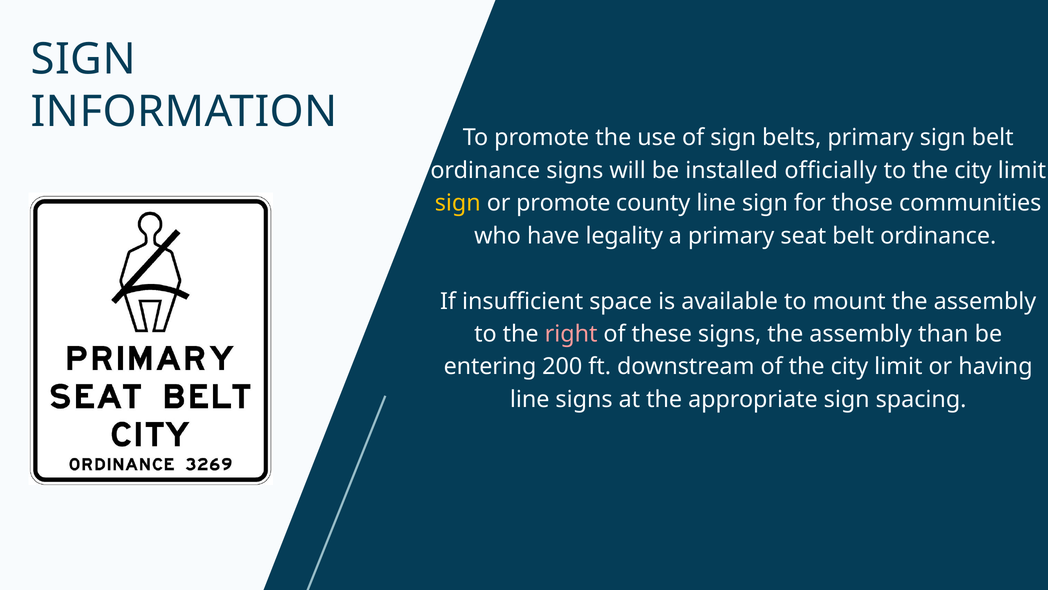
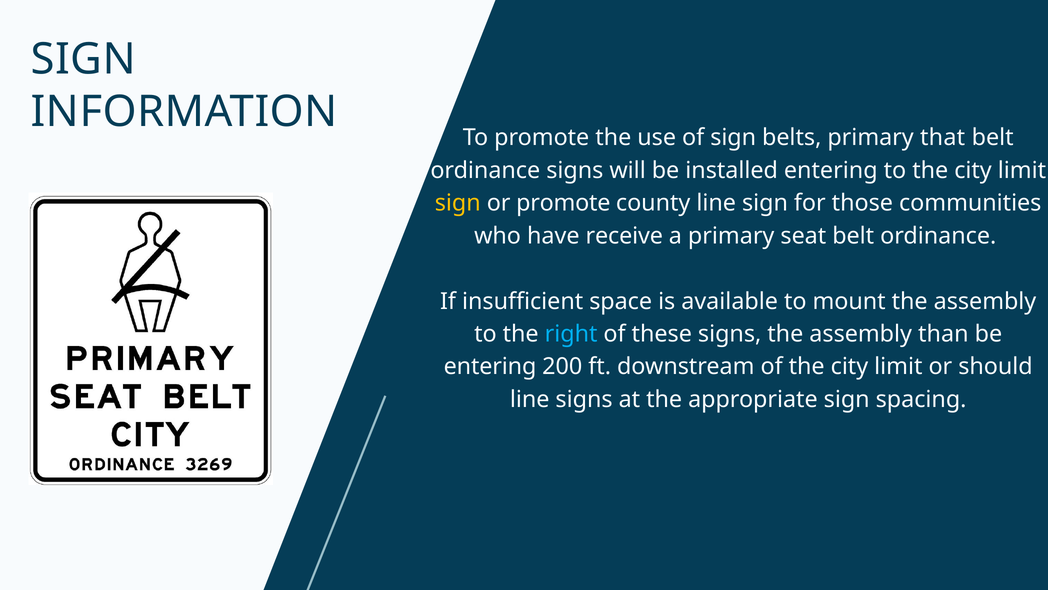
primary sign: sign -> that (943, 138)
installed officially: officially -> entering (831, 170)
legality: legality -> receive (624, 236)
right colour: pink -> light blue (571, 334)
having: having -> should (996, 366)
